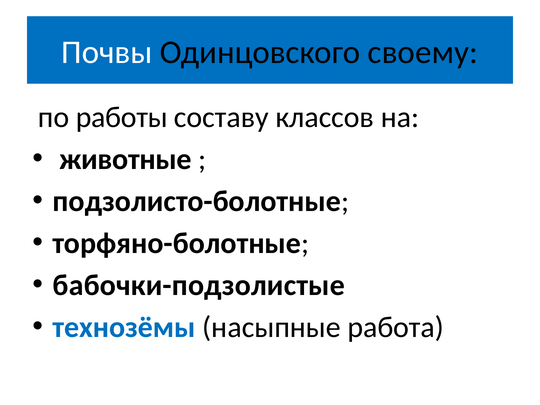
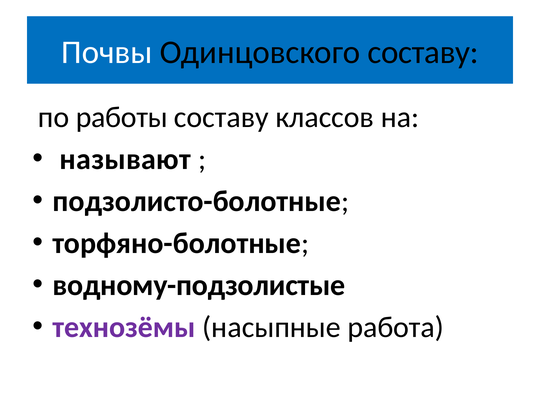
Одинцовского своему: своему -> составу (423, 52)
животные: животные -> называют (125, 159)
бабочки-подзолистые: бабочки-подзолистые -> водному-подзолистые (199, 285)
технозёмы colour: blue -> purple (124, 327)
